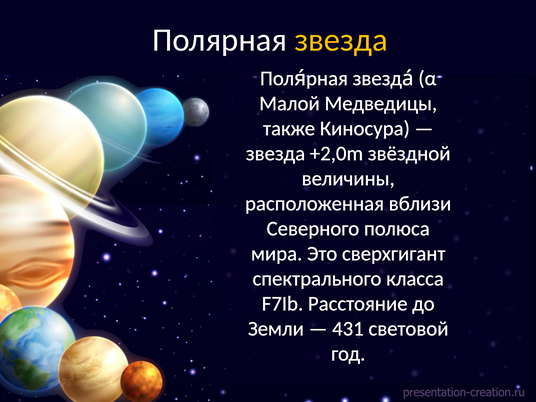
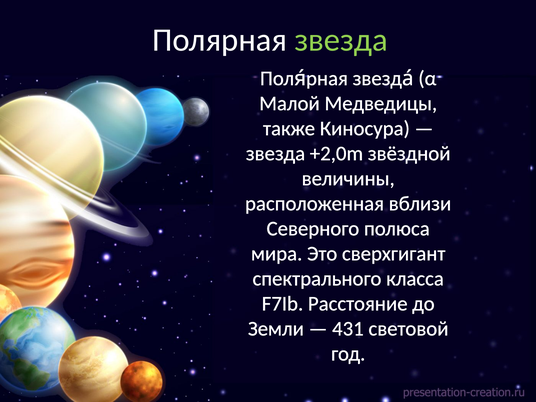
звезда colour: yellow -> light green (341, 40)
